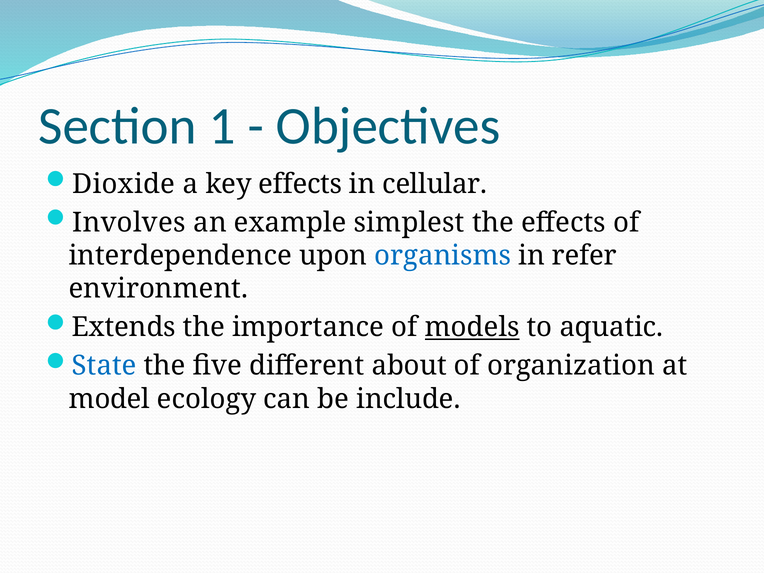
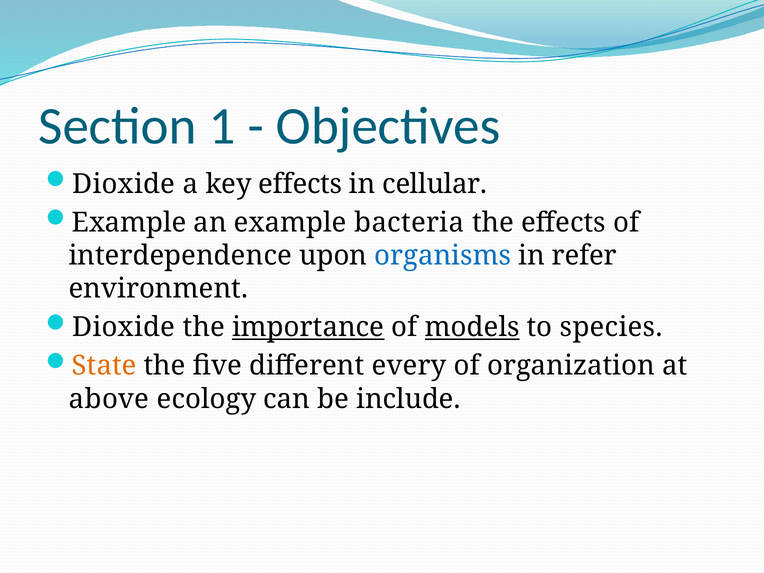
Involves: Involves -> Example (129, 223)
simplest: simplest -> bacteria (409, 223)
Extends: Extends -> Dioxide (124, 327)
importance underline: none -> present (308, 327)
aquatic: aquatic -> species (611, 327)
State colour: blue -> orange (104, 366)
about: about -> every (409, 366)
model: model -> above (109, 399)
